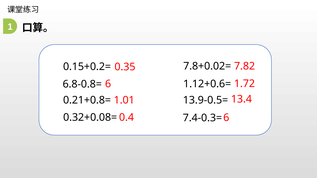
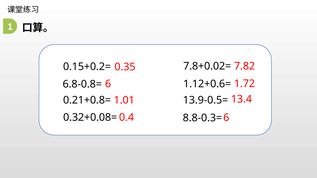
7.4-0.3=: 7.4-0.3= -> 8.8-0.3= (202, 118)
